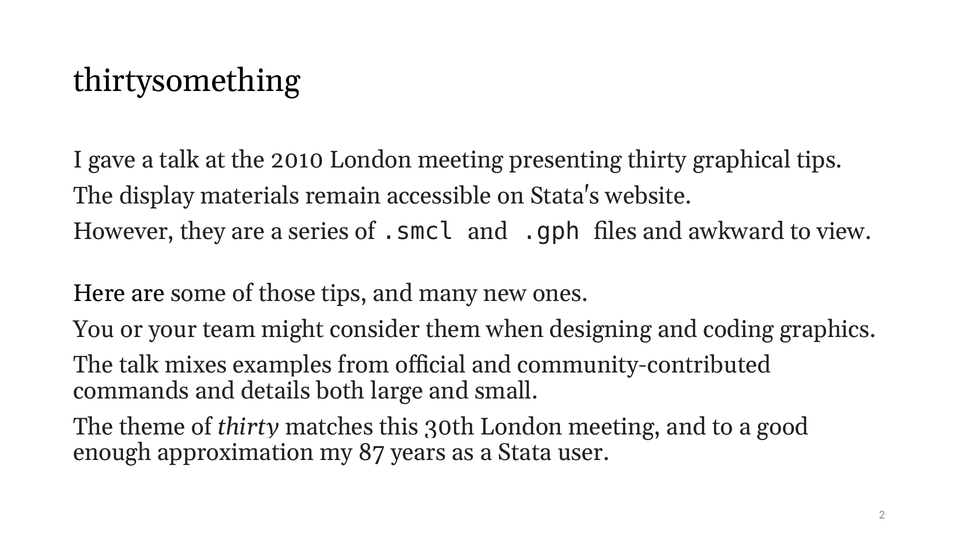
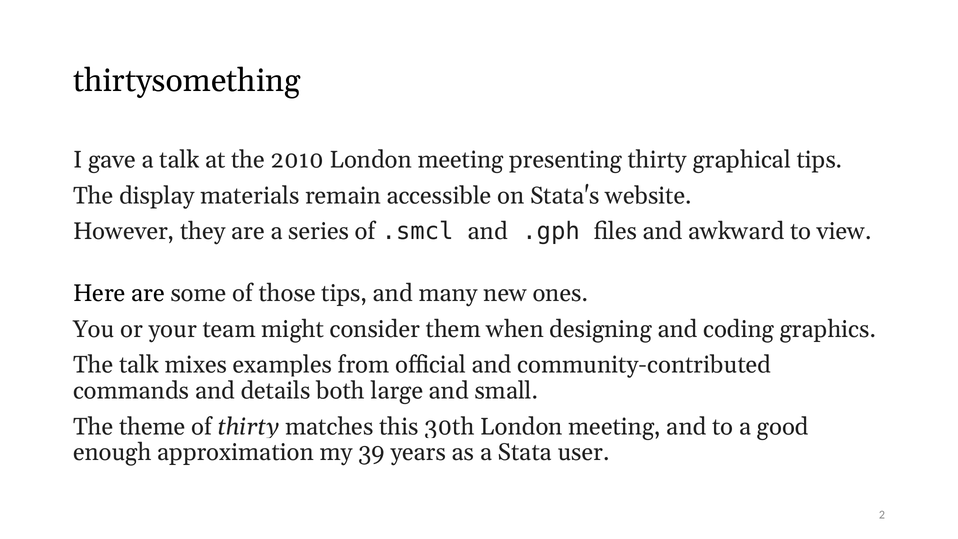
87: 87 -> 39 (372, 452)
